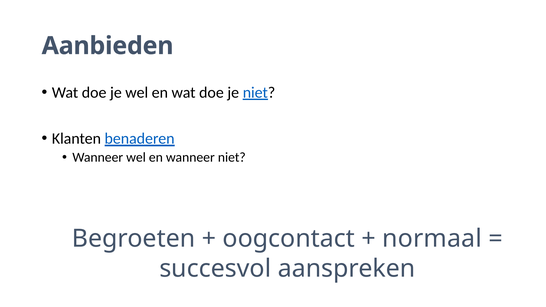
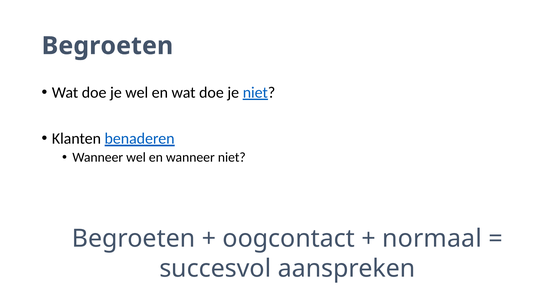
Aanbieden: Aanbieden -> Begroeten (107, 46)
